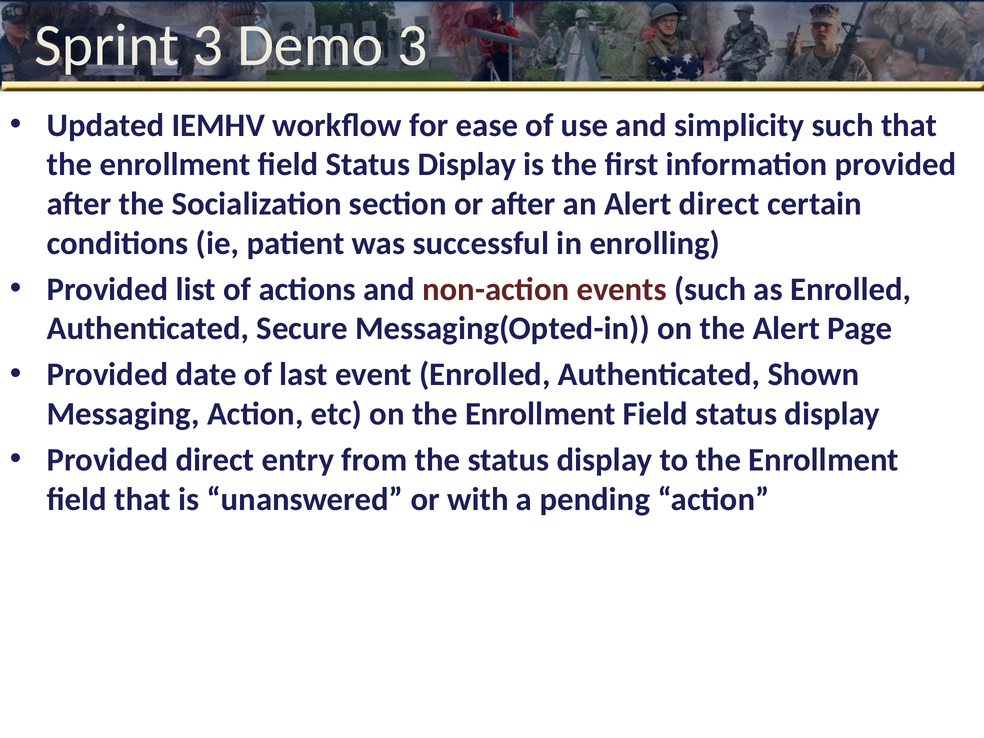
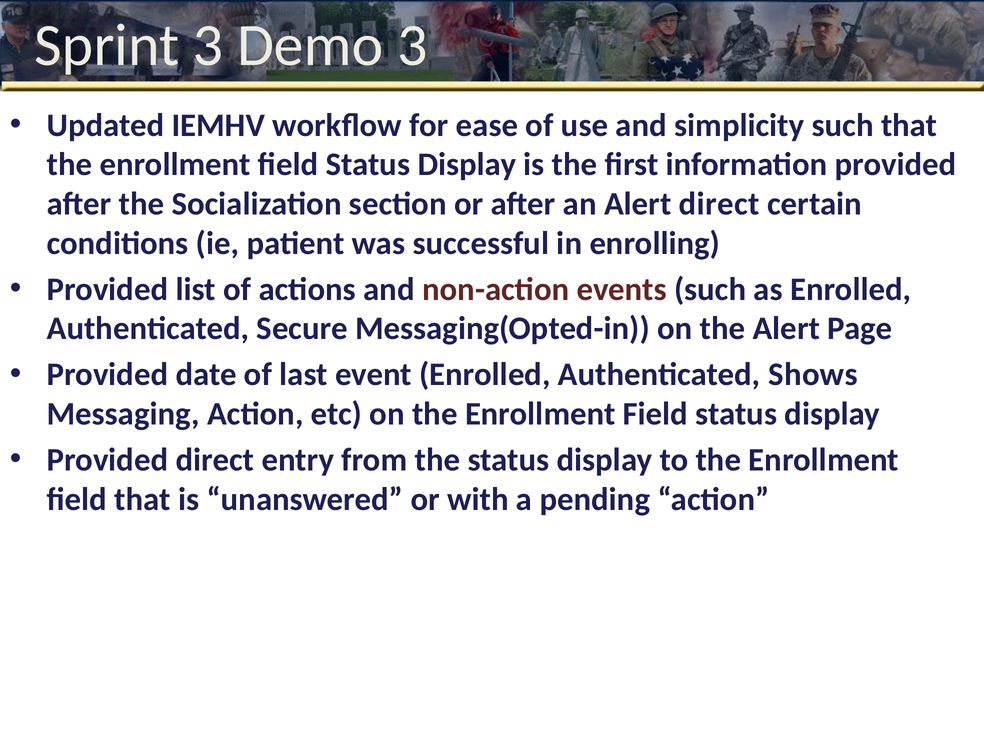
Shown: Shown -> Shows (813, 375)
